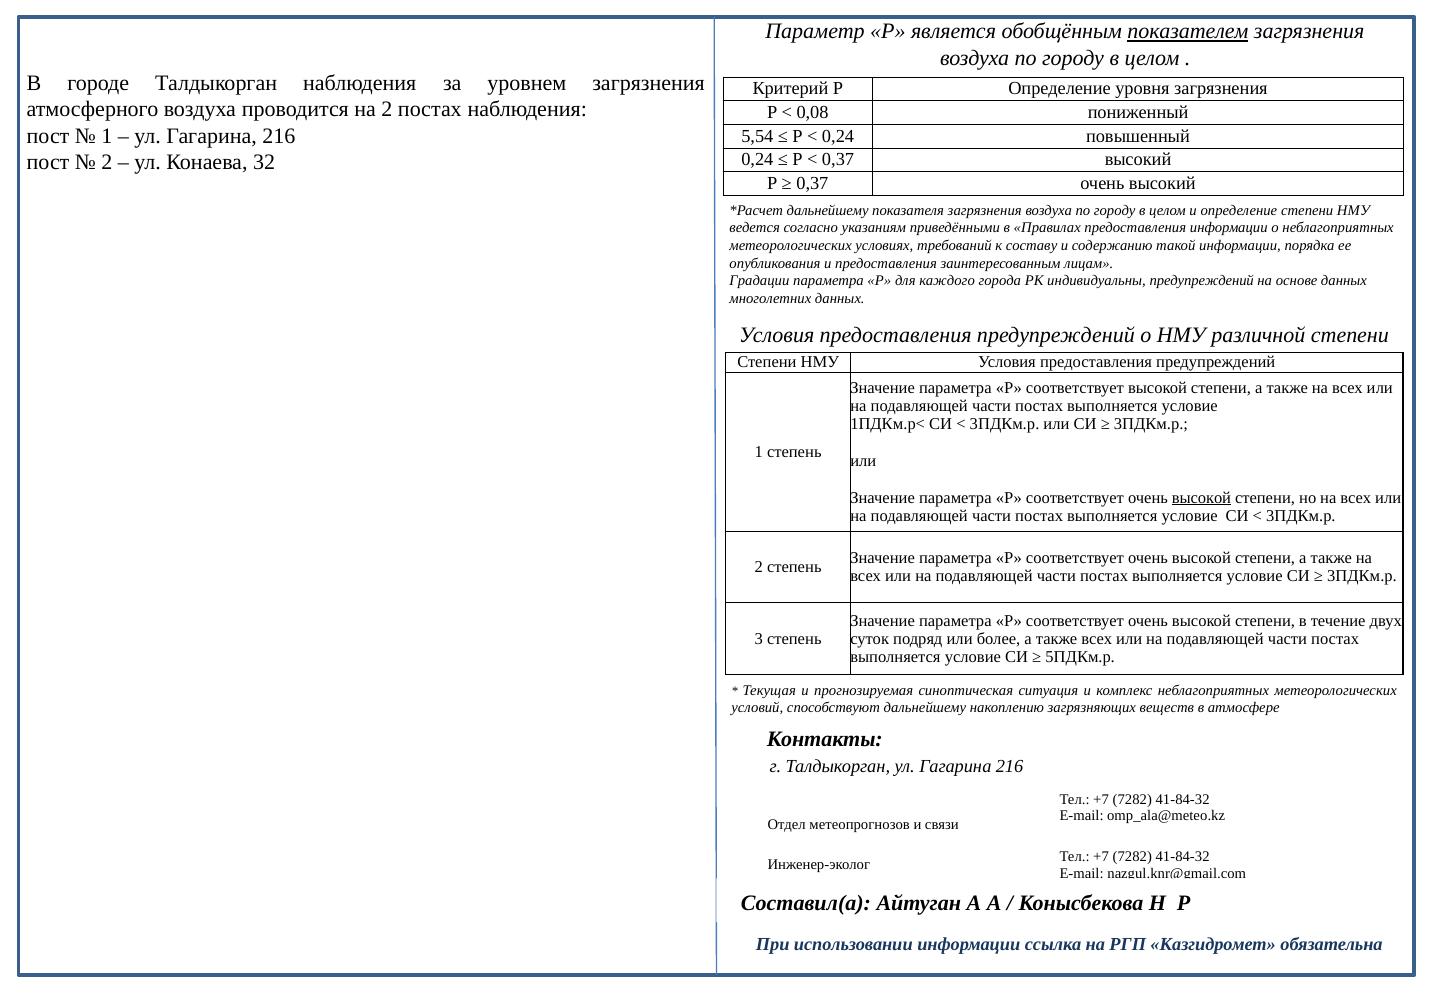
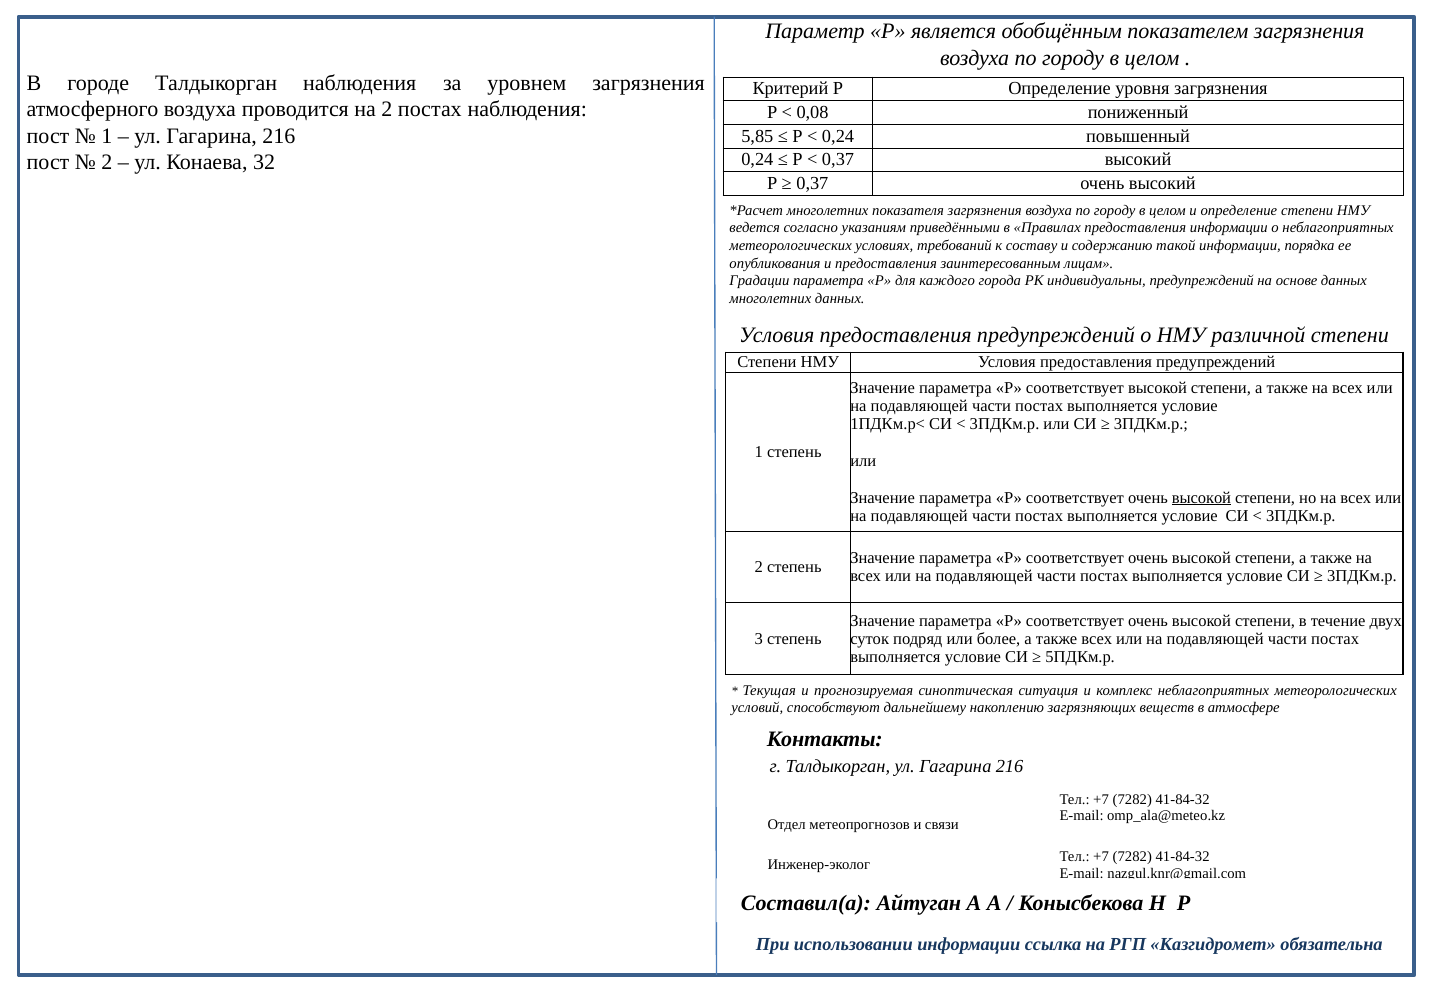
показателем underline: present -> none (1188, 31)
5,54: 5,54 -> 5,85 (757, 136)
дальнейшему: дальнейшему -> многолетних (828, 210)
